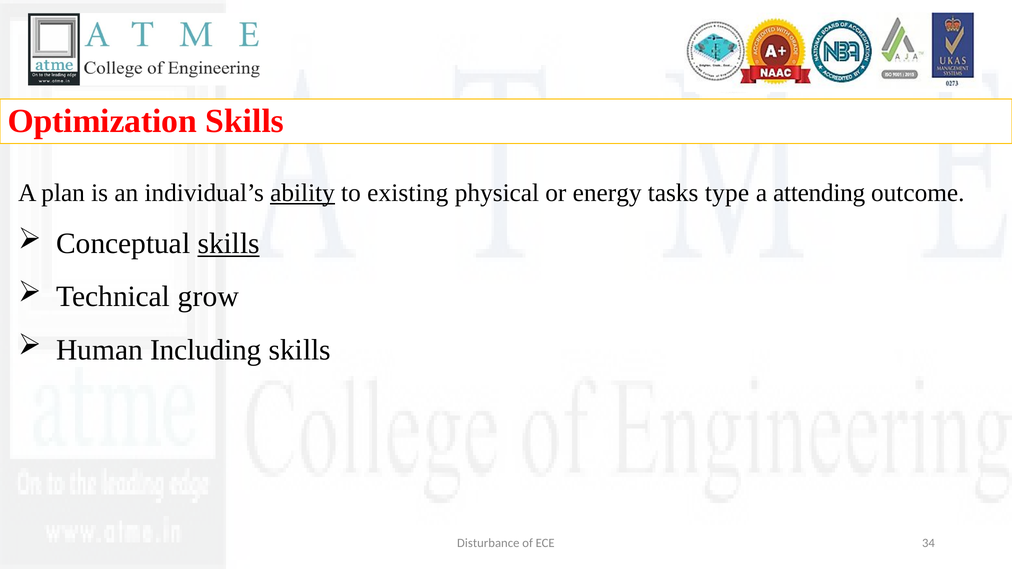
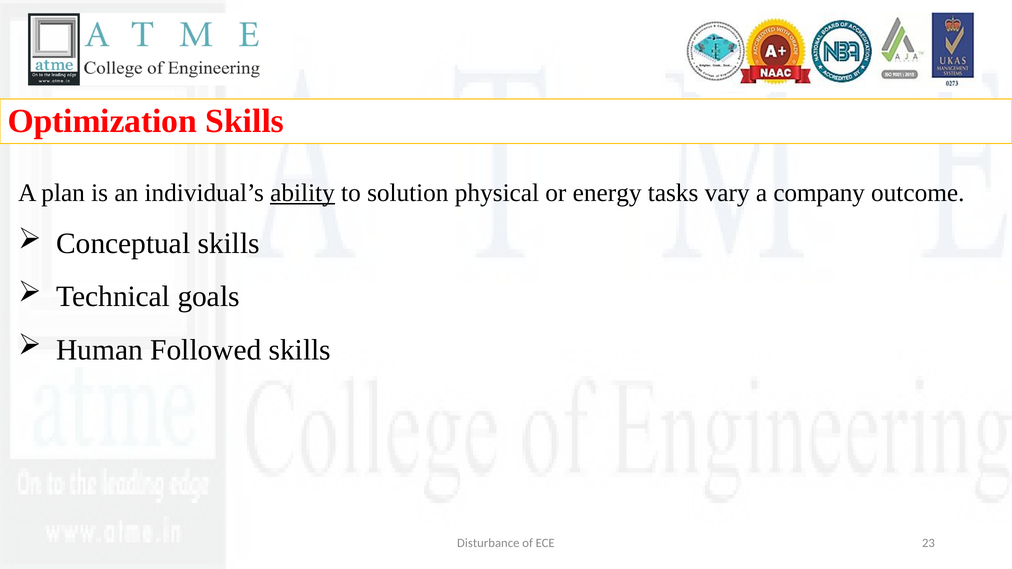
existing: existing -> solution (408, 193)
type: type -> vary (727, 193)
attending: attending -> company (819, 193)
skills underline: present -> none (229, 244)
grow: grow -> goals (209, 297)
Including: Including -> Followed (206, 350)
34: 34 -> 23 (928, 543)
